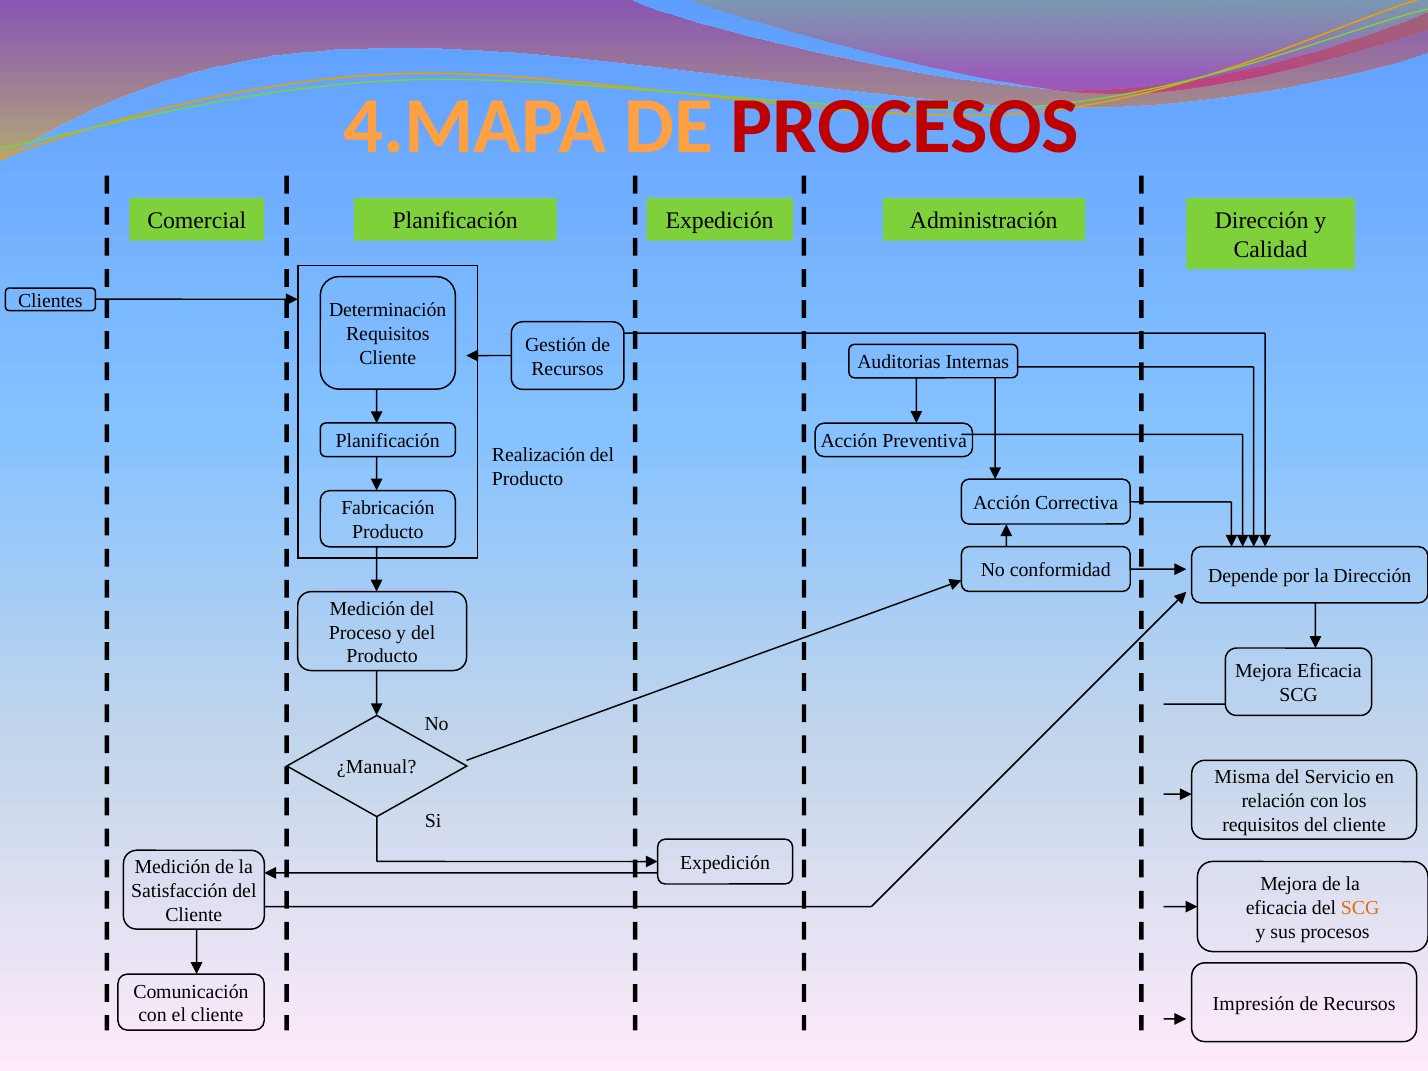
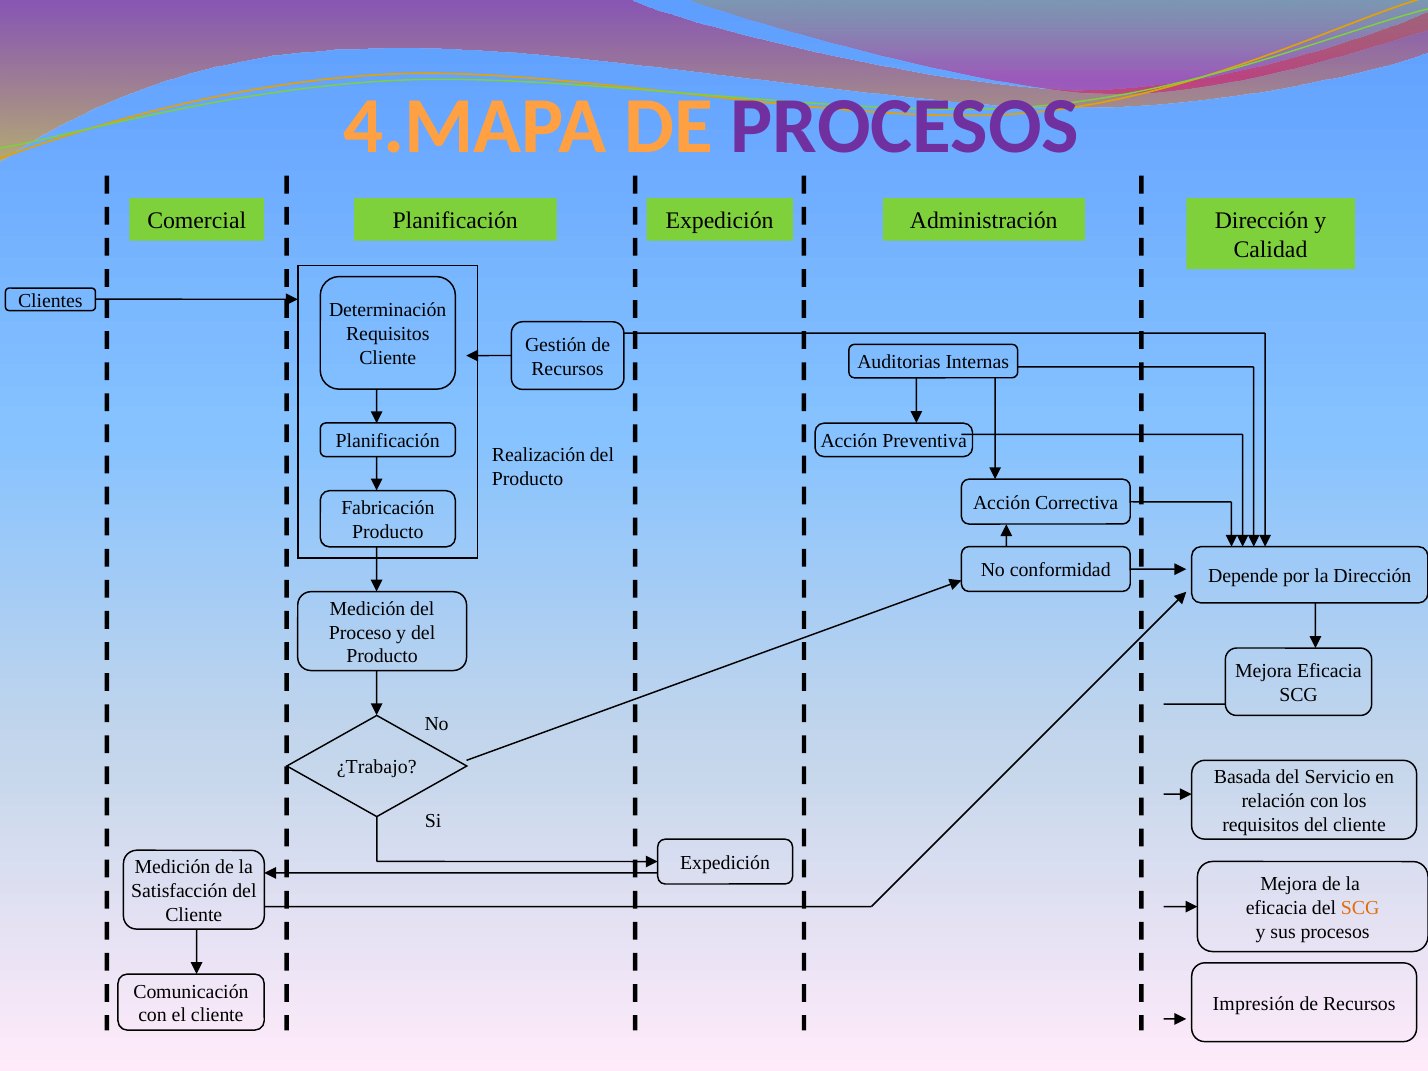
PROCESOS colour: red -> purple (905, 126)
¿Manual: ¿Manual -> ¿Trabajo (377, 767)
Misma: Misma -> Basada (1242, 777)
